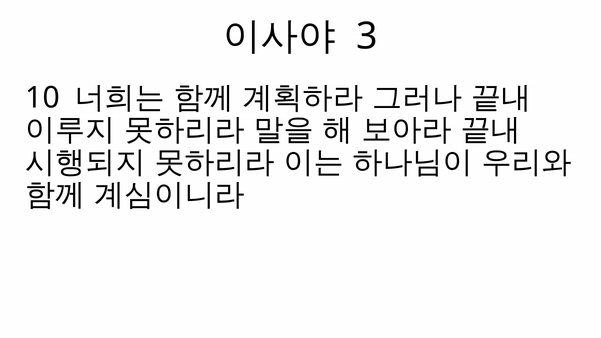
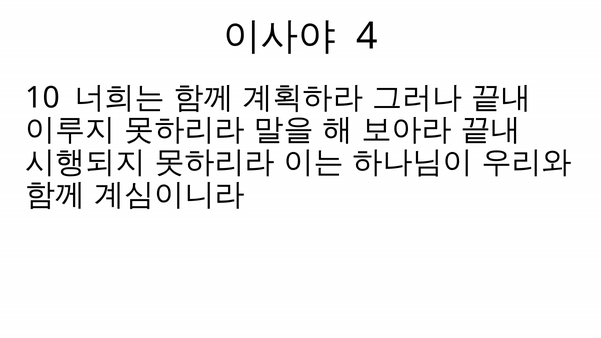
3: 3 -> 4 (367, 36)
